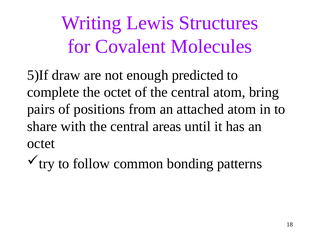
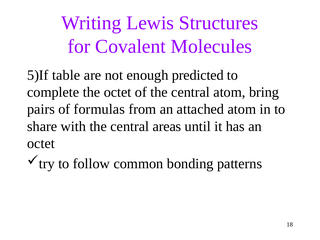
draw: draw -> table (66, 75)
positions: positions -> formulas (99, 109)
